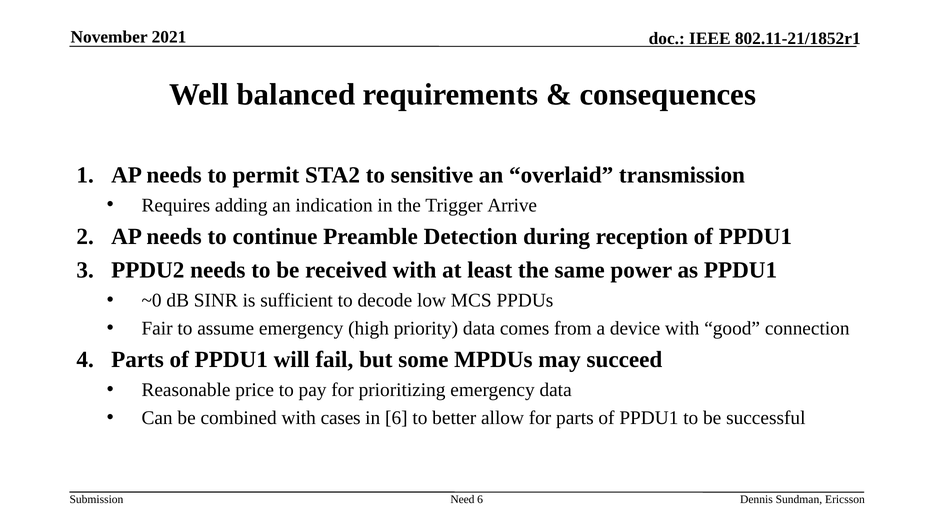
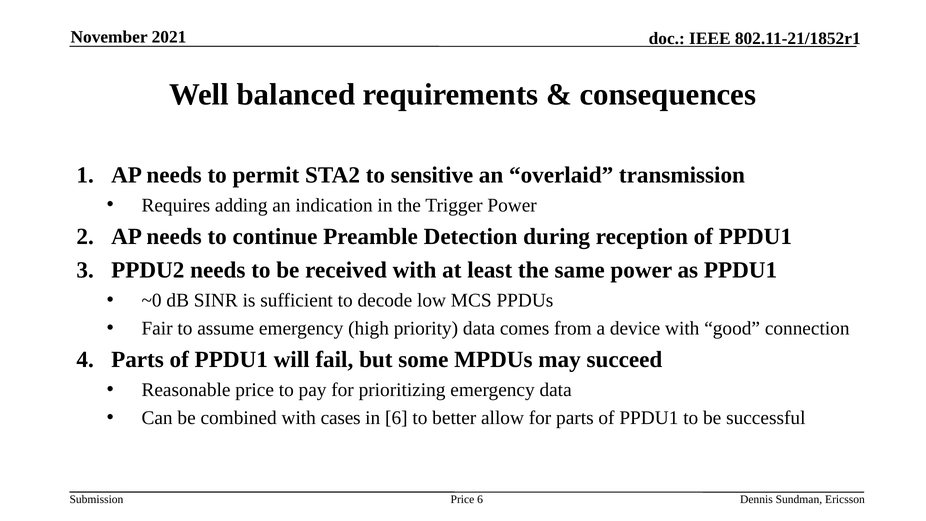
Trigger Arrive: Arrive -> Power (512, 205)
Need: Need -> Price (462, 500)
